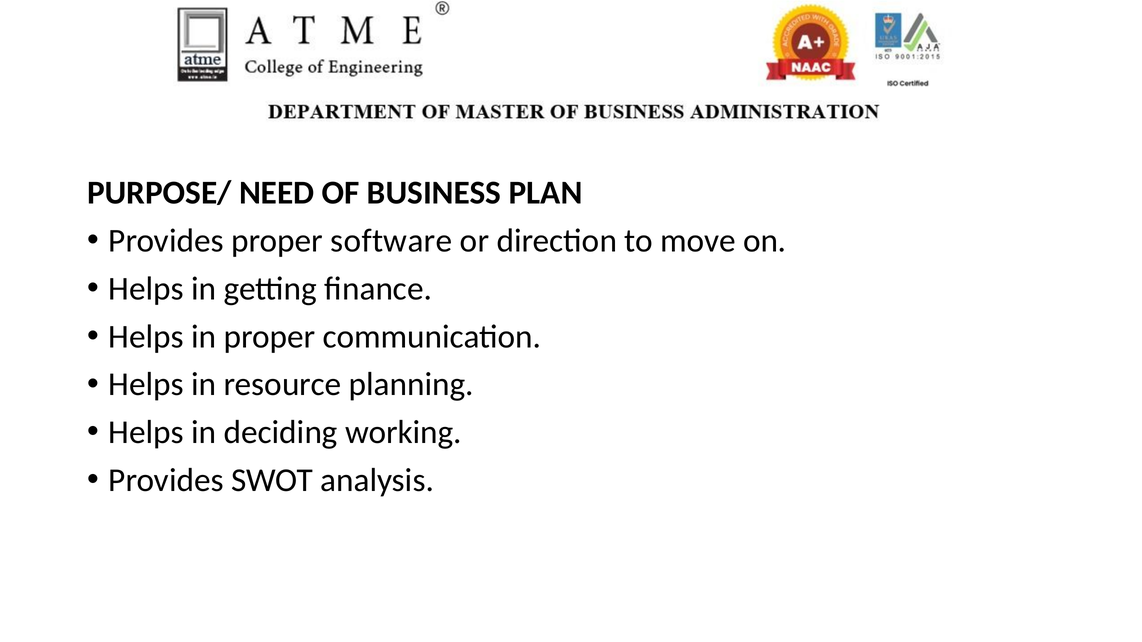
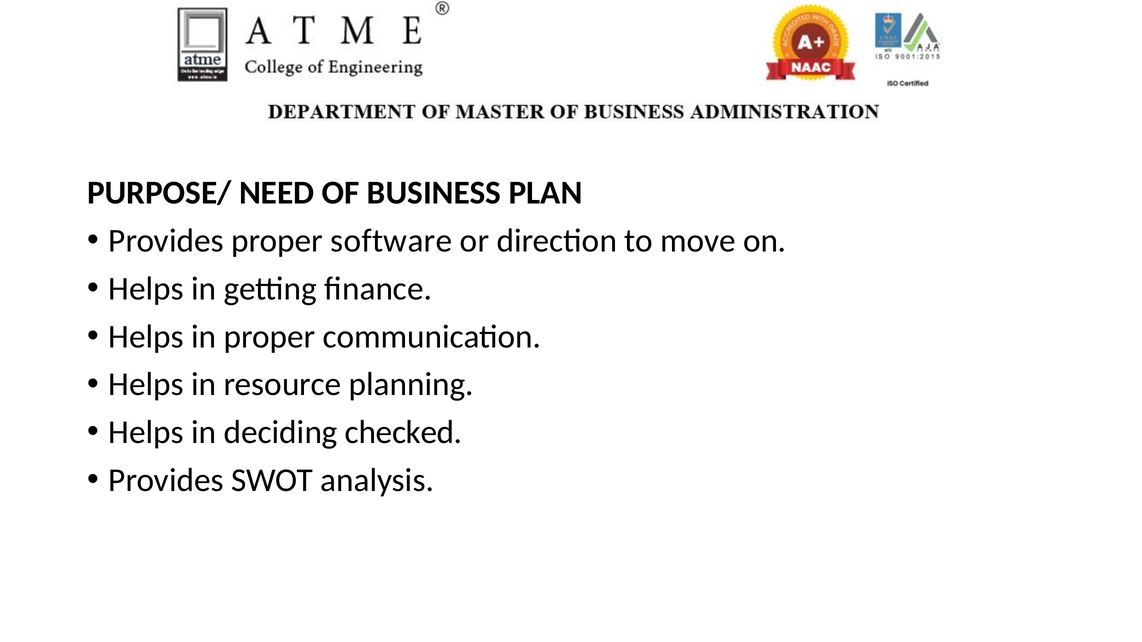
working: working -> checked (404, 432)
